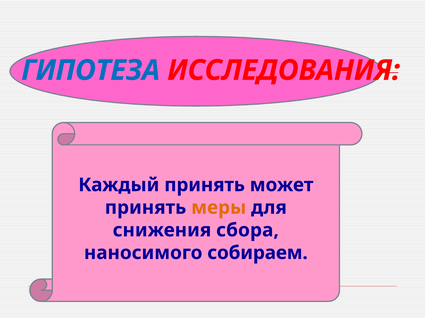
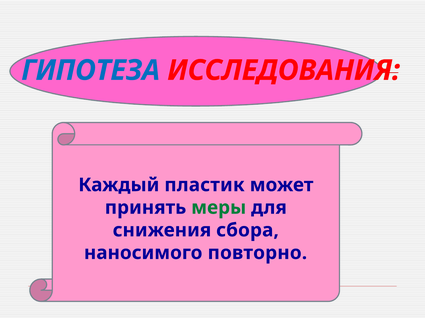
Каждый принять: принять -> пластик (204, 185)
меры colour: orange -> green (219, 208)
собираем: собираем -> повторно (257, 253)
